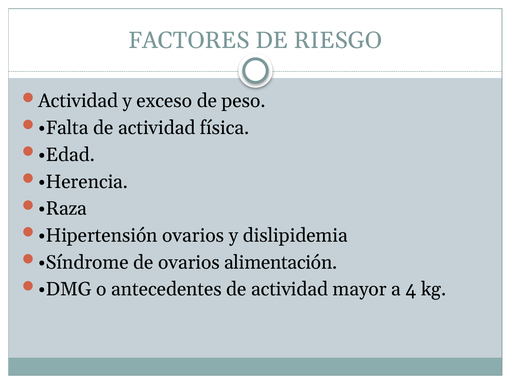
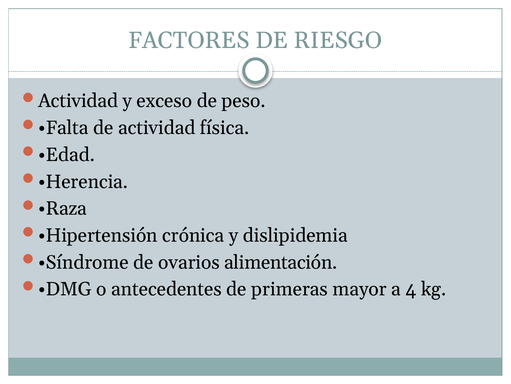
Hipertensión ovarios: ovarios -> crónica (193, 235)
antecedentes de actividad: actividad -> primeras (290, 289)
